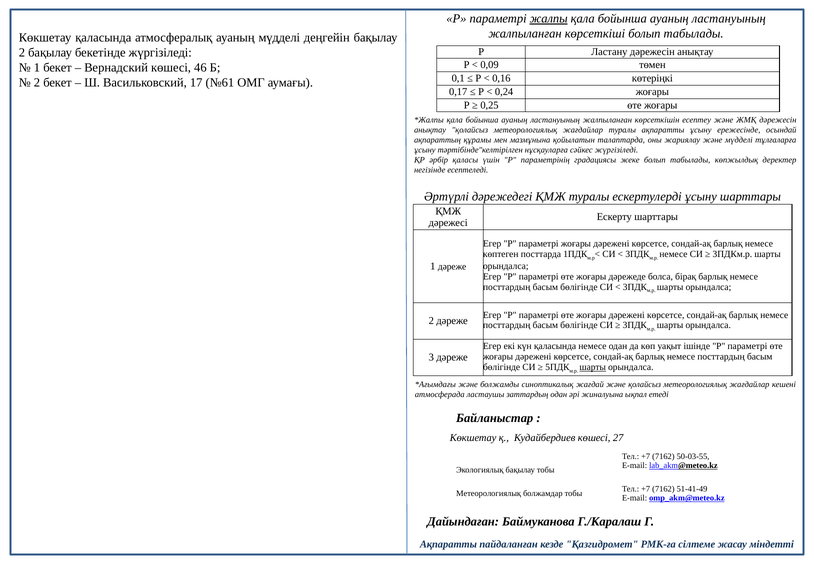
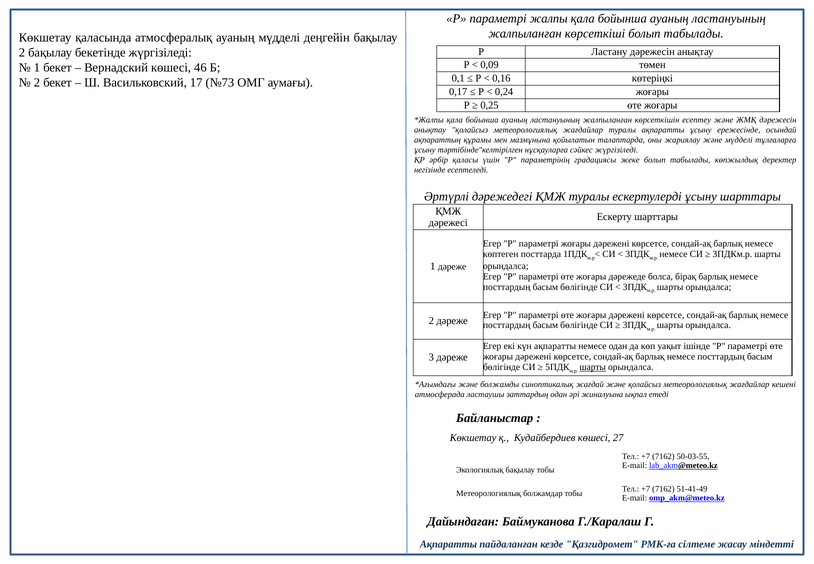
жалпы underline: present -> none (549, 19)
№61: №61 -> №73 (220, 83)
күн қаласында: қаласында -> ақпаратты (555, 346)
